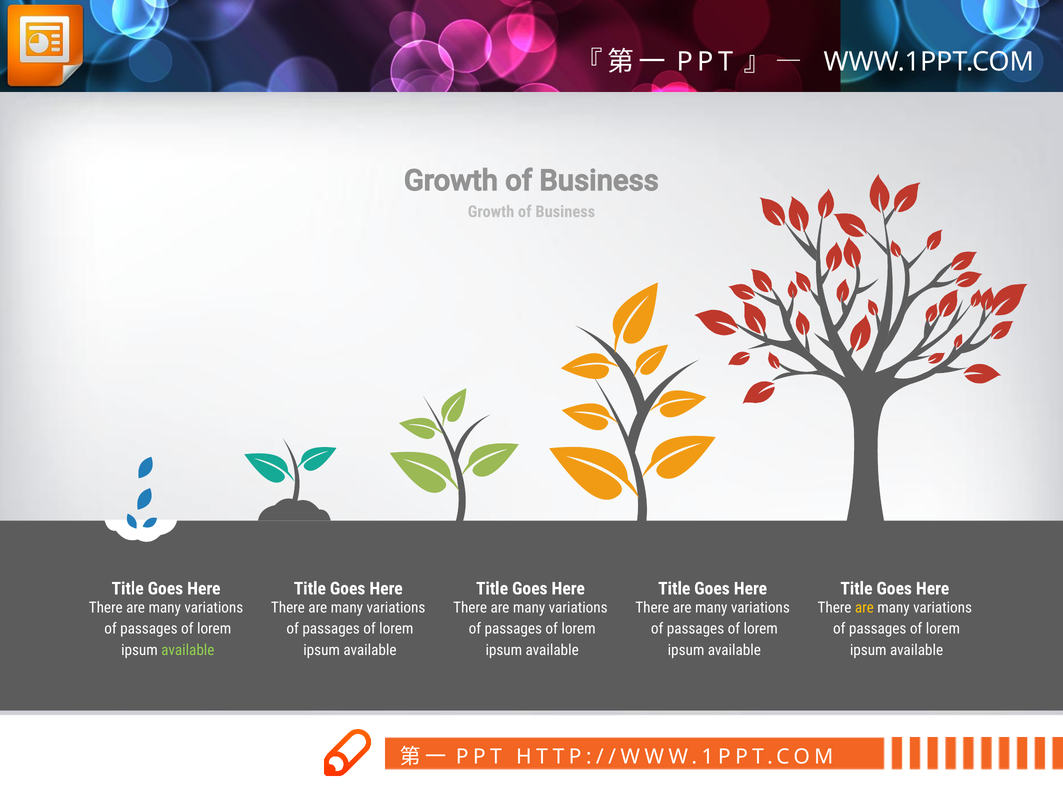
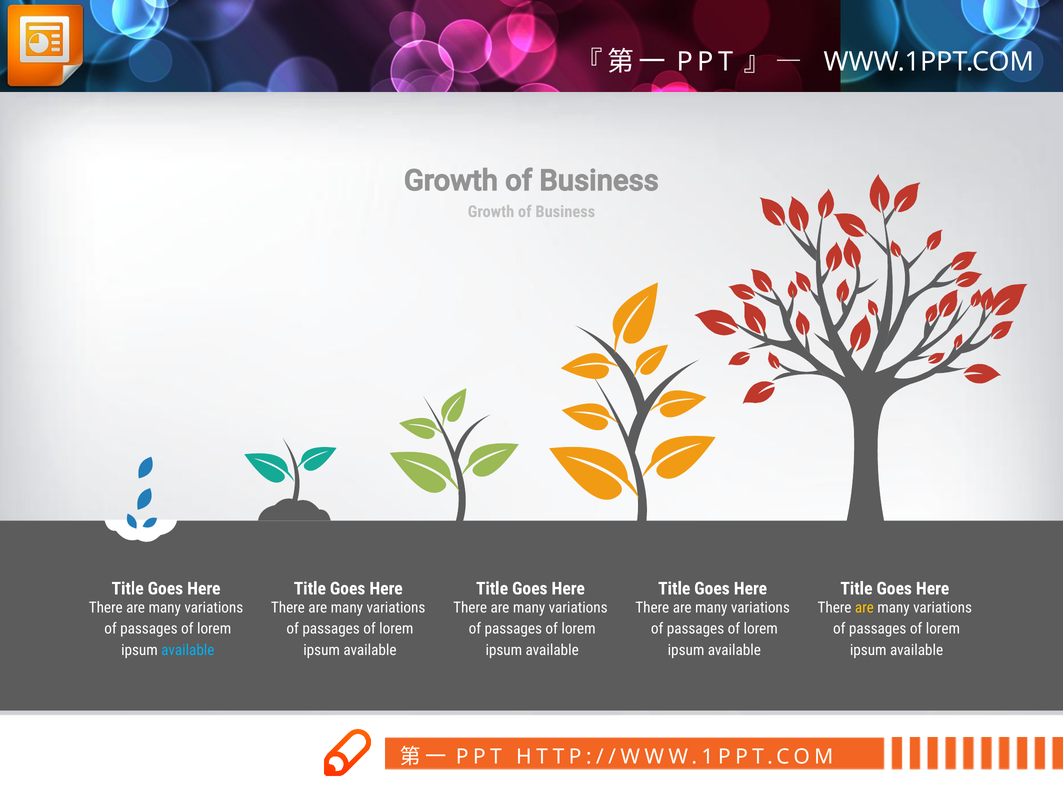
available colour: light green -> light blue (188, 650)
